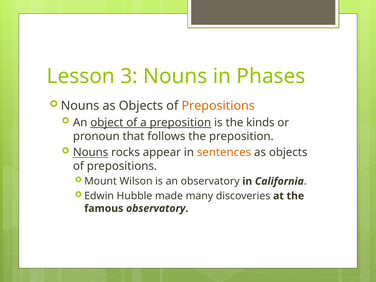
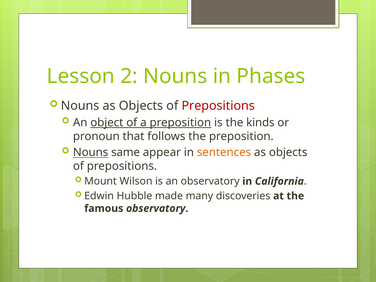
3: 3 -> 2 (129, 76)
Prepositions colour: orange -> red (218, 106)
rocks: rocks -> same (126, 152)
